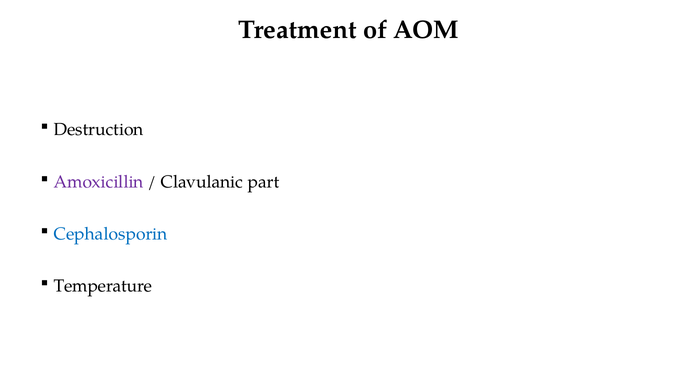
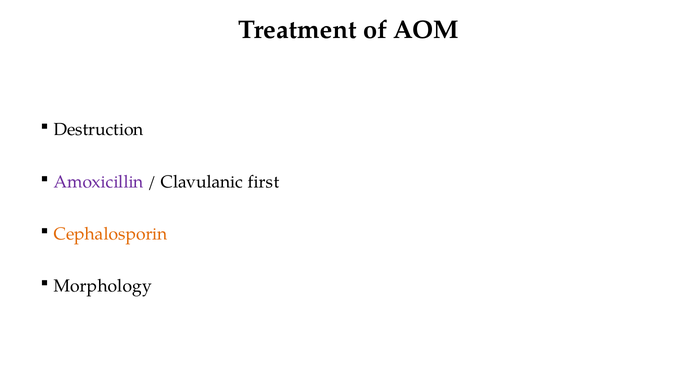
part: part -> first (264, 182)
Cephalosporin colour: blue -> orange (111, 234)
Temperature: Temperature -> Morphology (103, 286)
